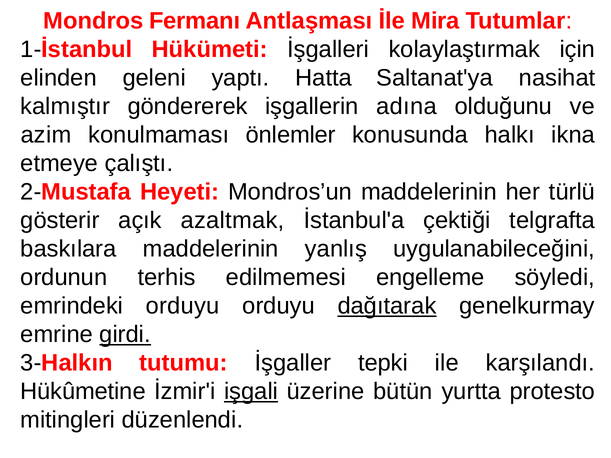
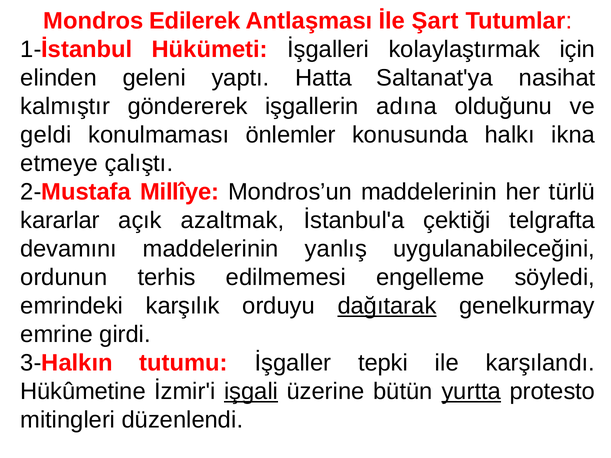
Fermanı: Fermanı -> Edilerek (195, 21)
Mira: Mira -> Şart (435, 21)
azim: azim -> geldi (46, 135)
Heyeti: Heyeti -> Millîye (180, 192)
gösterir: gösterir -> kararlar (60, 221)
baskılara: baskılara -> devamını (69, 249)
emrindeki orduyu: orduyu -> karşılık (183, 306)
girdi underline: present -> none (125, 335)
yurtta underline: none -> present (471, 392)
